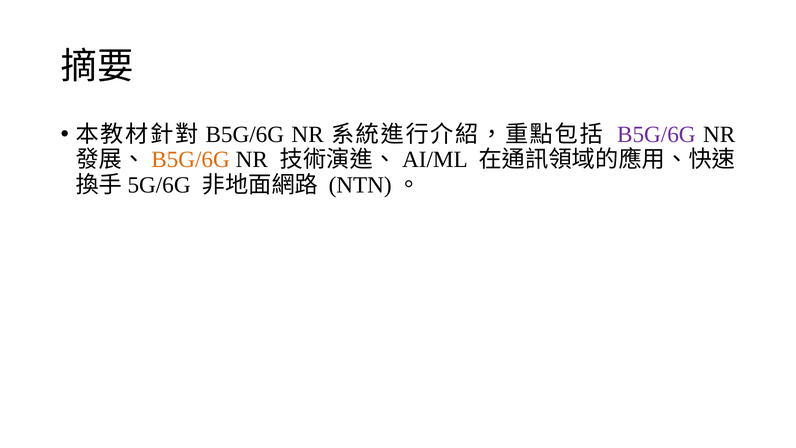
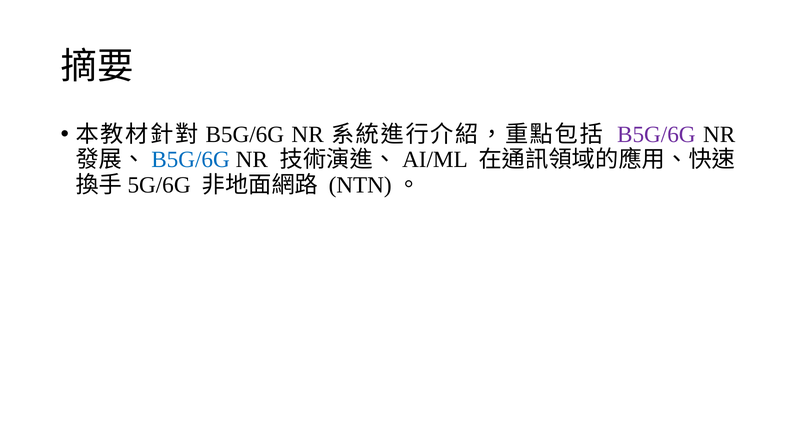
B5G/6G colour: orange -> blue (191, 160)
